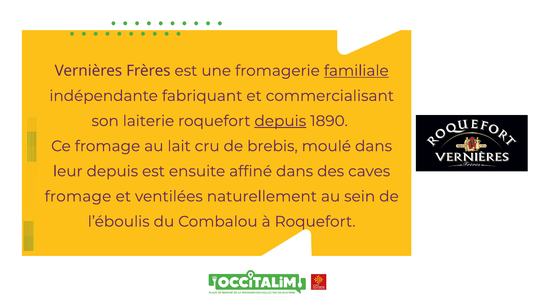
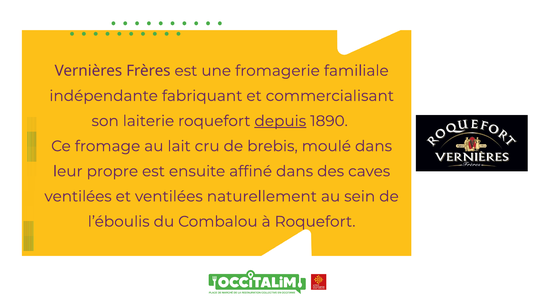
familiale underline: present -> none (356, 71)
leur depuis: depuis -> propre (112, 171)
fromage: fromage -> ventilées (78, 196)
